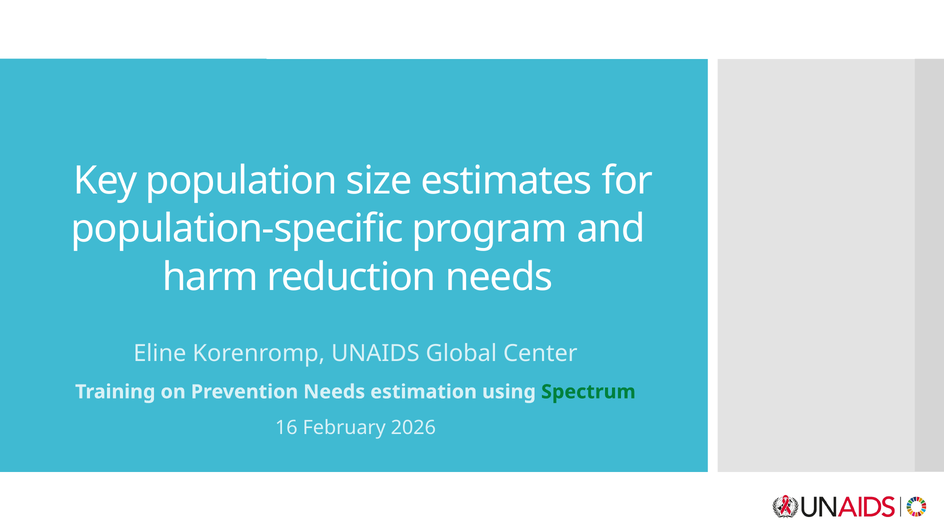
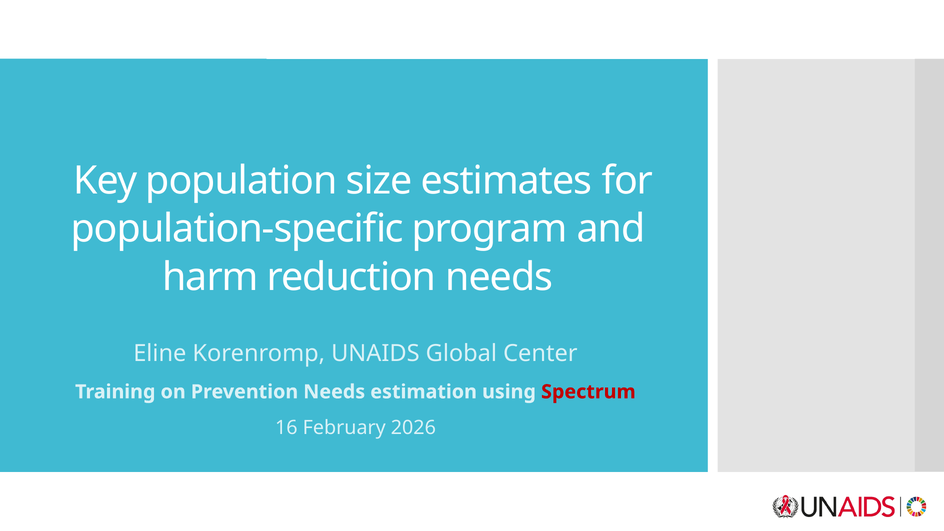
Spectrum colour: green -> red (588, 392)
